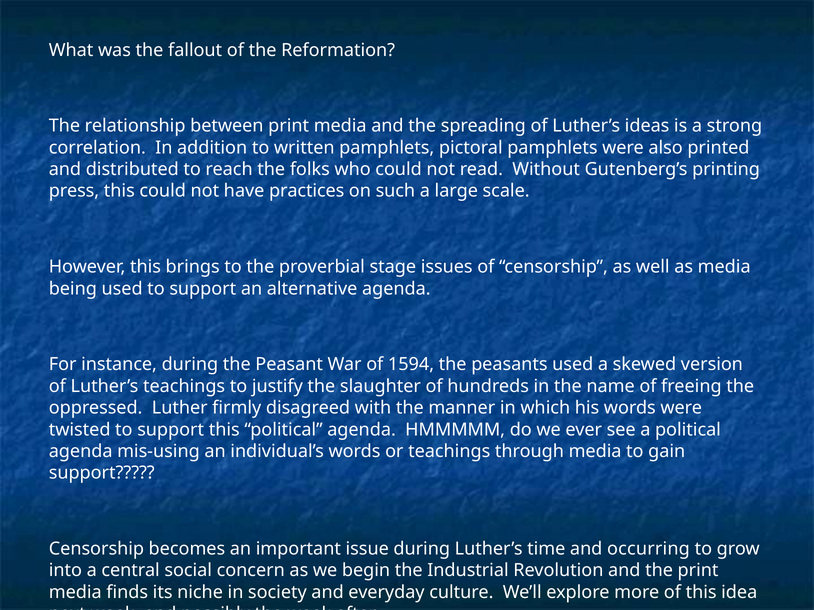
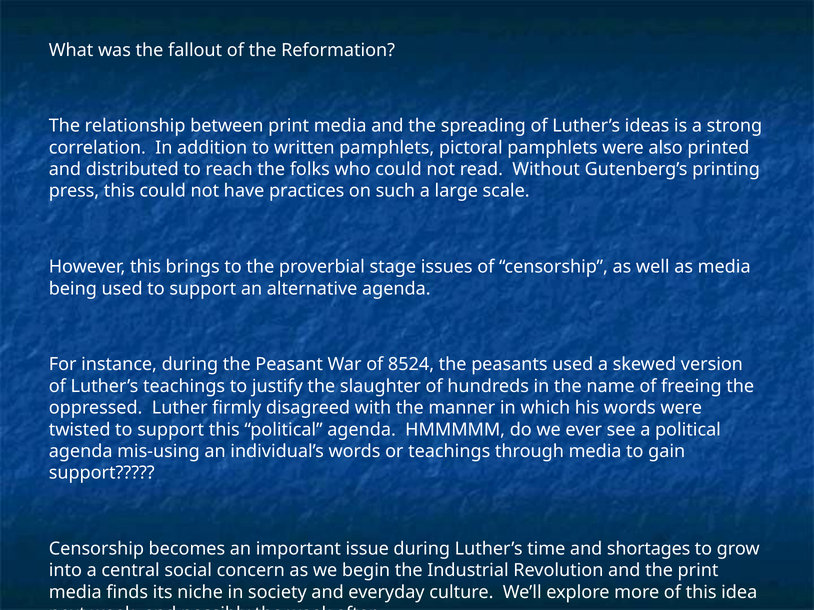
1594: 1594 -> 8524 (411, 365)
occurring: occurring -> shortages (649, 549)
